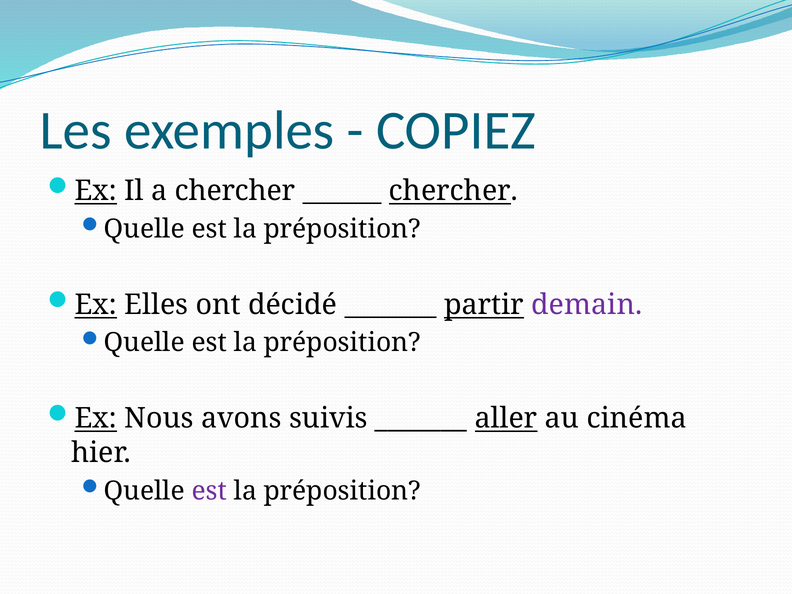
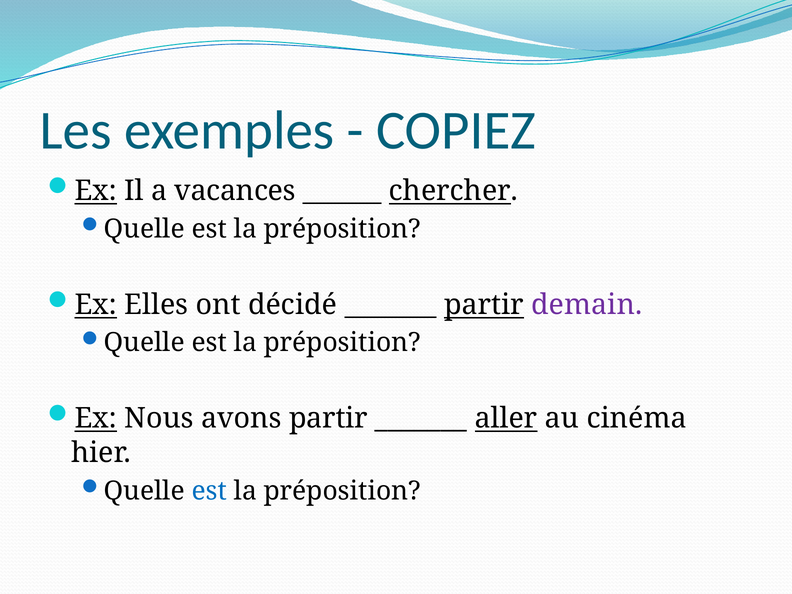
a chercher: chercher -> vacances (235, 191)
avons suivis: suivis -> partir (328, 418)
est colour: purple -> blue (209, 491)
